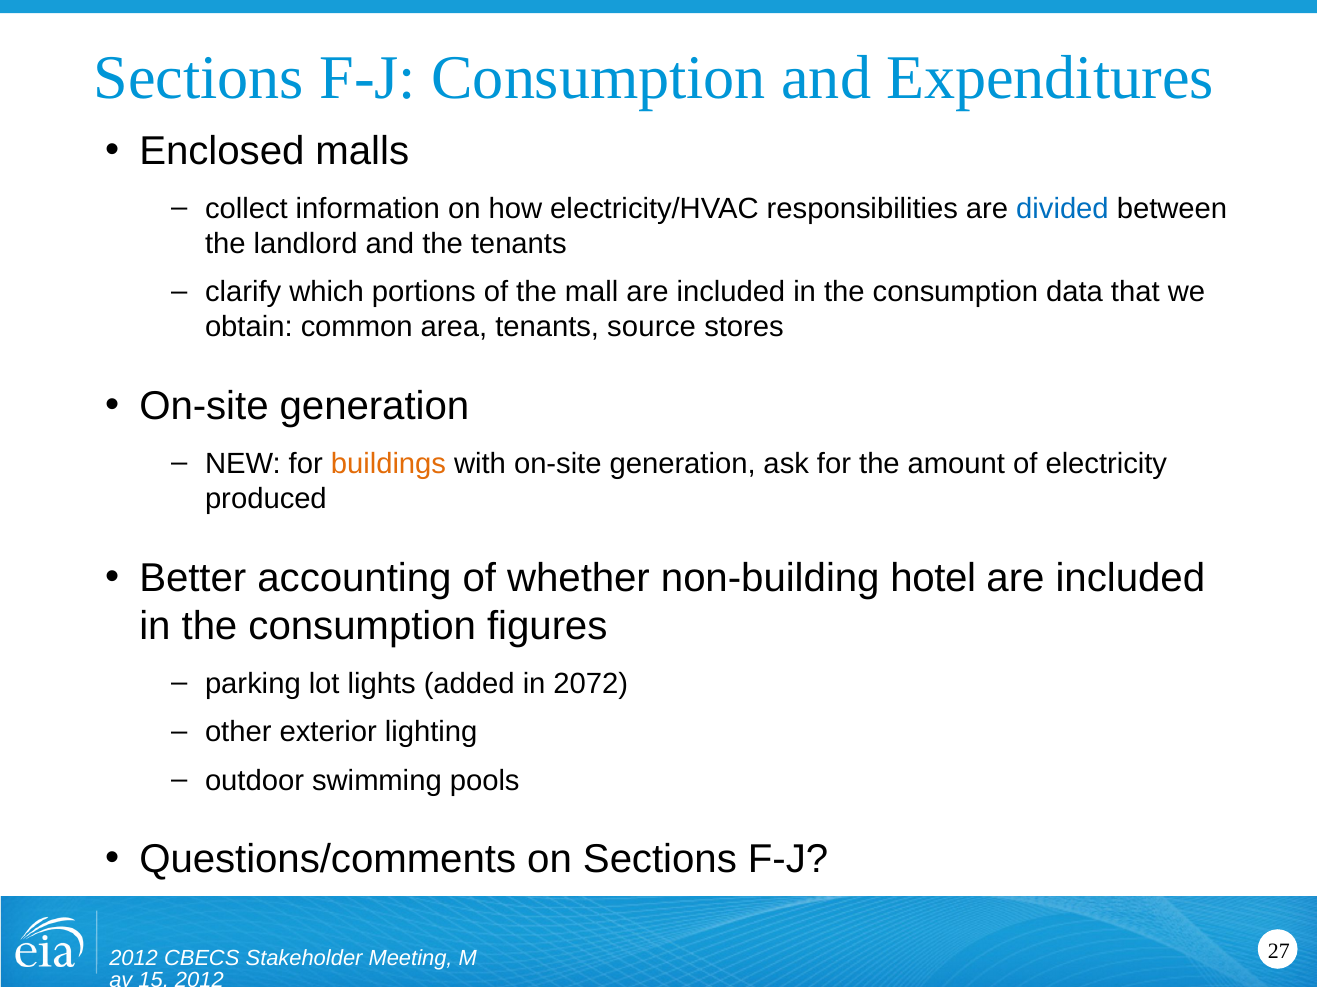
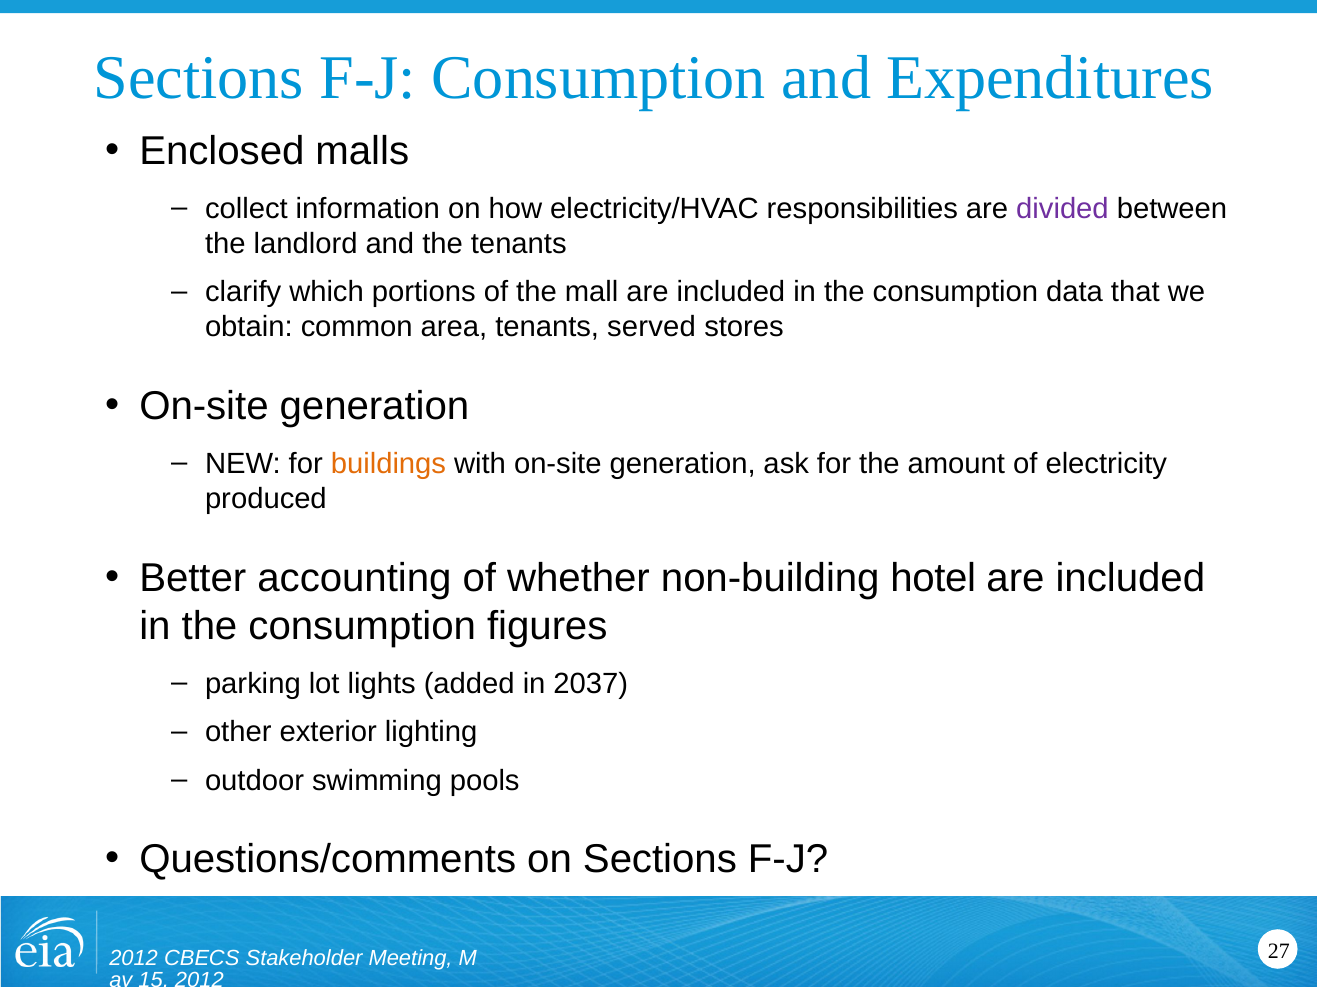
divided colour: blue -> purple (1062, 209)
source: source -> served (652, 328)
2072: 2072 -> 2037 (591, 684)
